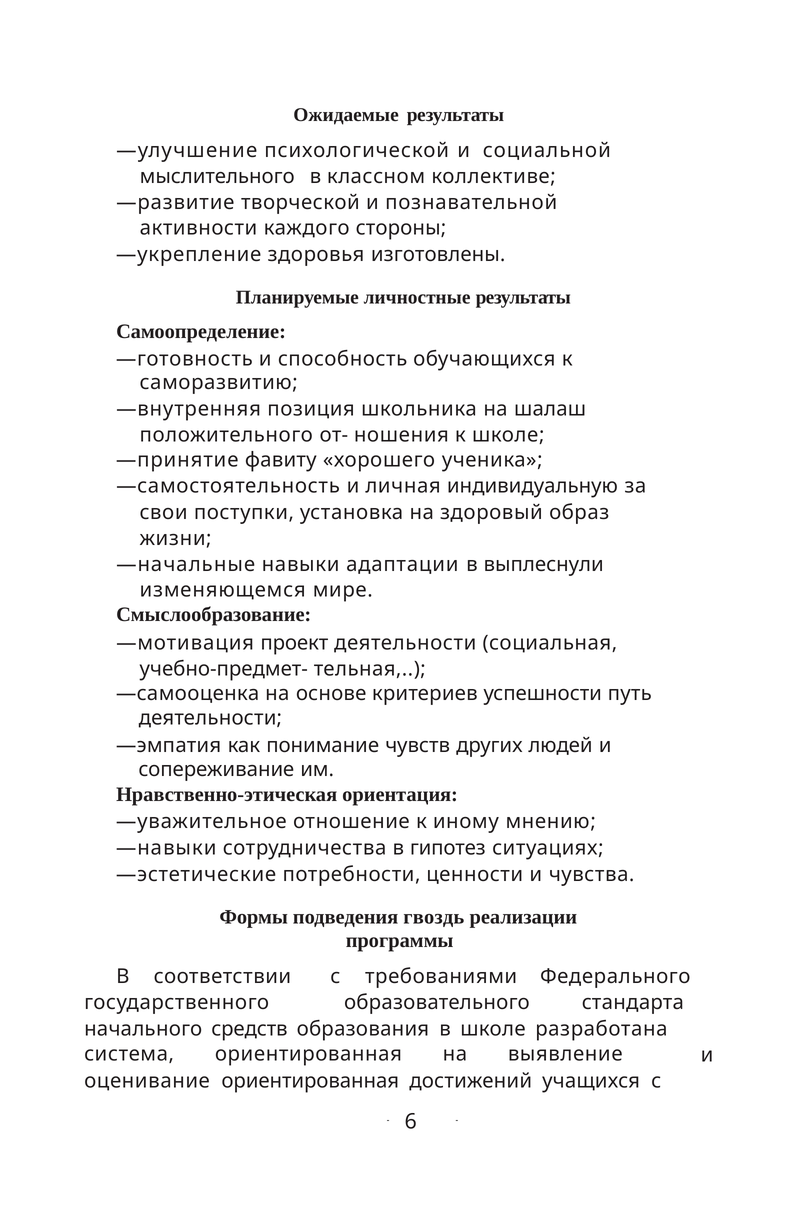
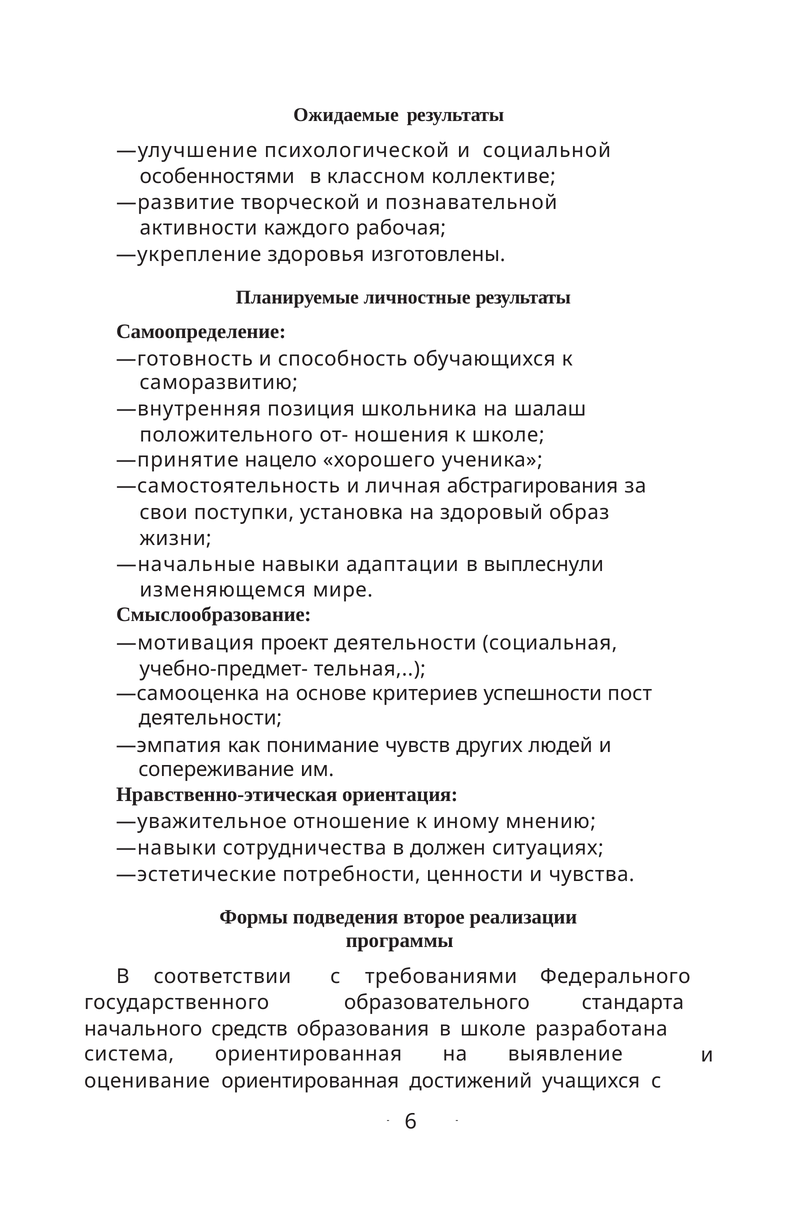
мыслительного: мыслительного -> особенностями (217, 176)
стороны: стороны -> рабочая (401, 228)
фавиту: фавиту -> нацело (281, 460)
индивидуальную: индивидуальную -> абстрагирования (533, 486)
путь: путь -> пост (630, 694)
гипотез: гипотез -> должен (448, 848)
гвоздь: гвоздь -> второе (434, 917)
